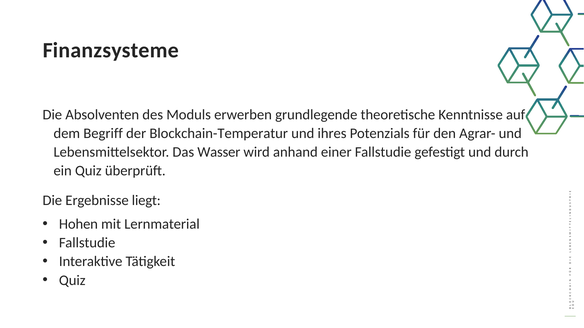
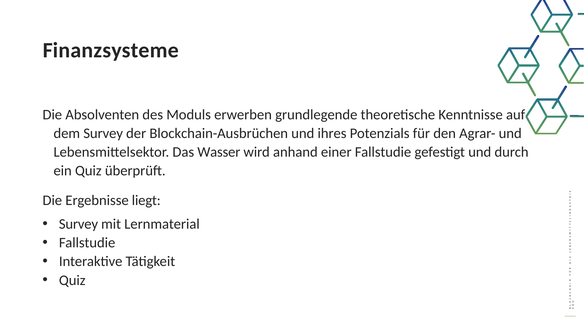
dem Begriff: Begriff -> Survey (103, 134)
Blockchain-Temperatur: Blockchain-Temperatur -> Blockchain-Ausbrüchen (219, 134)
Hohen: Hohen -> Survey (78, 224)
